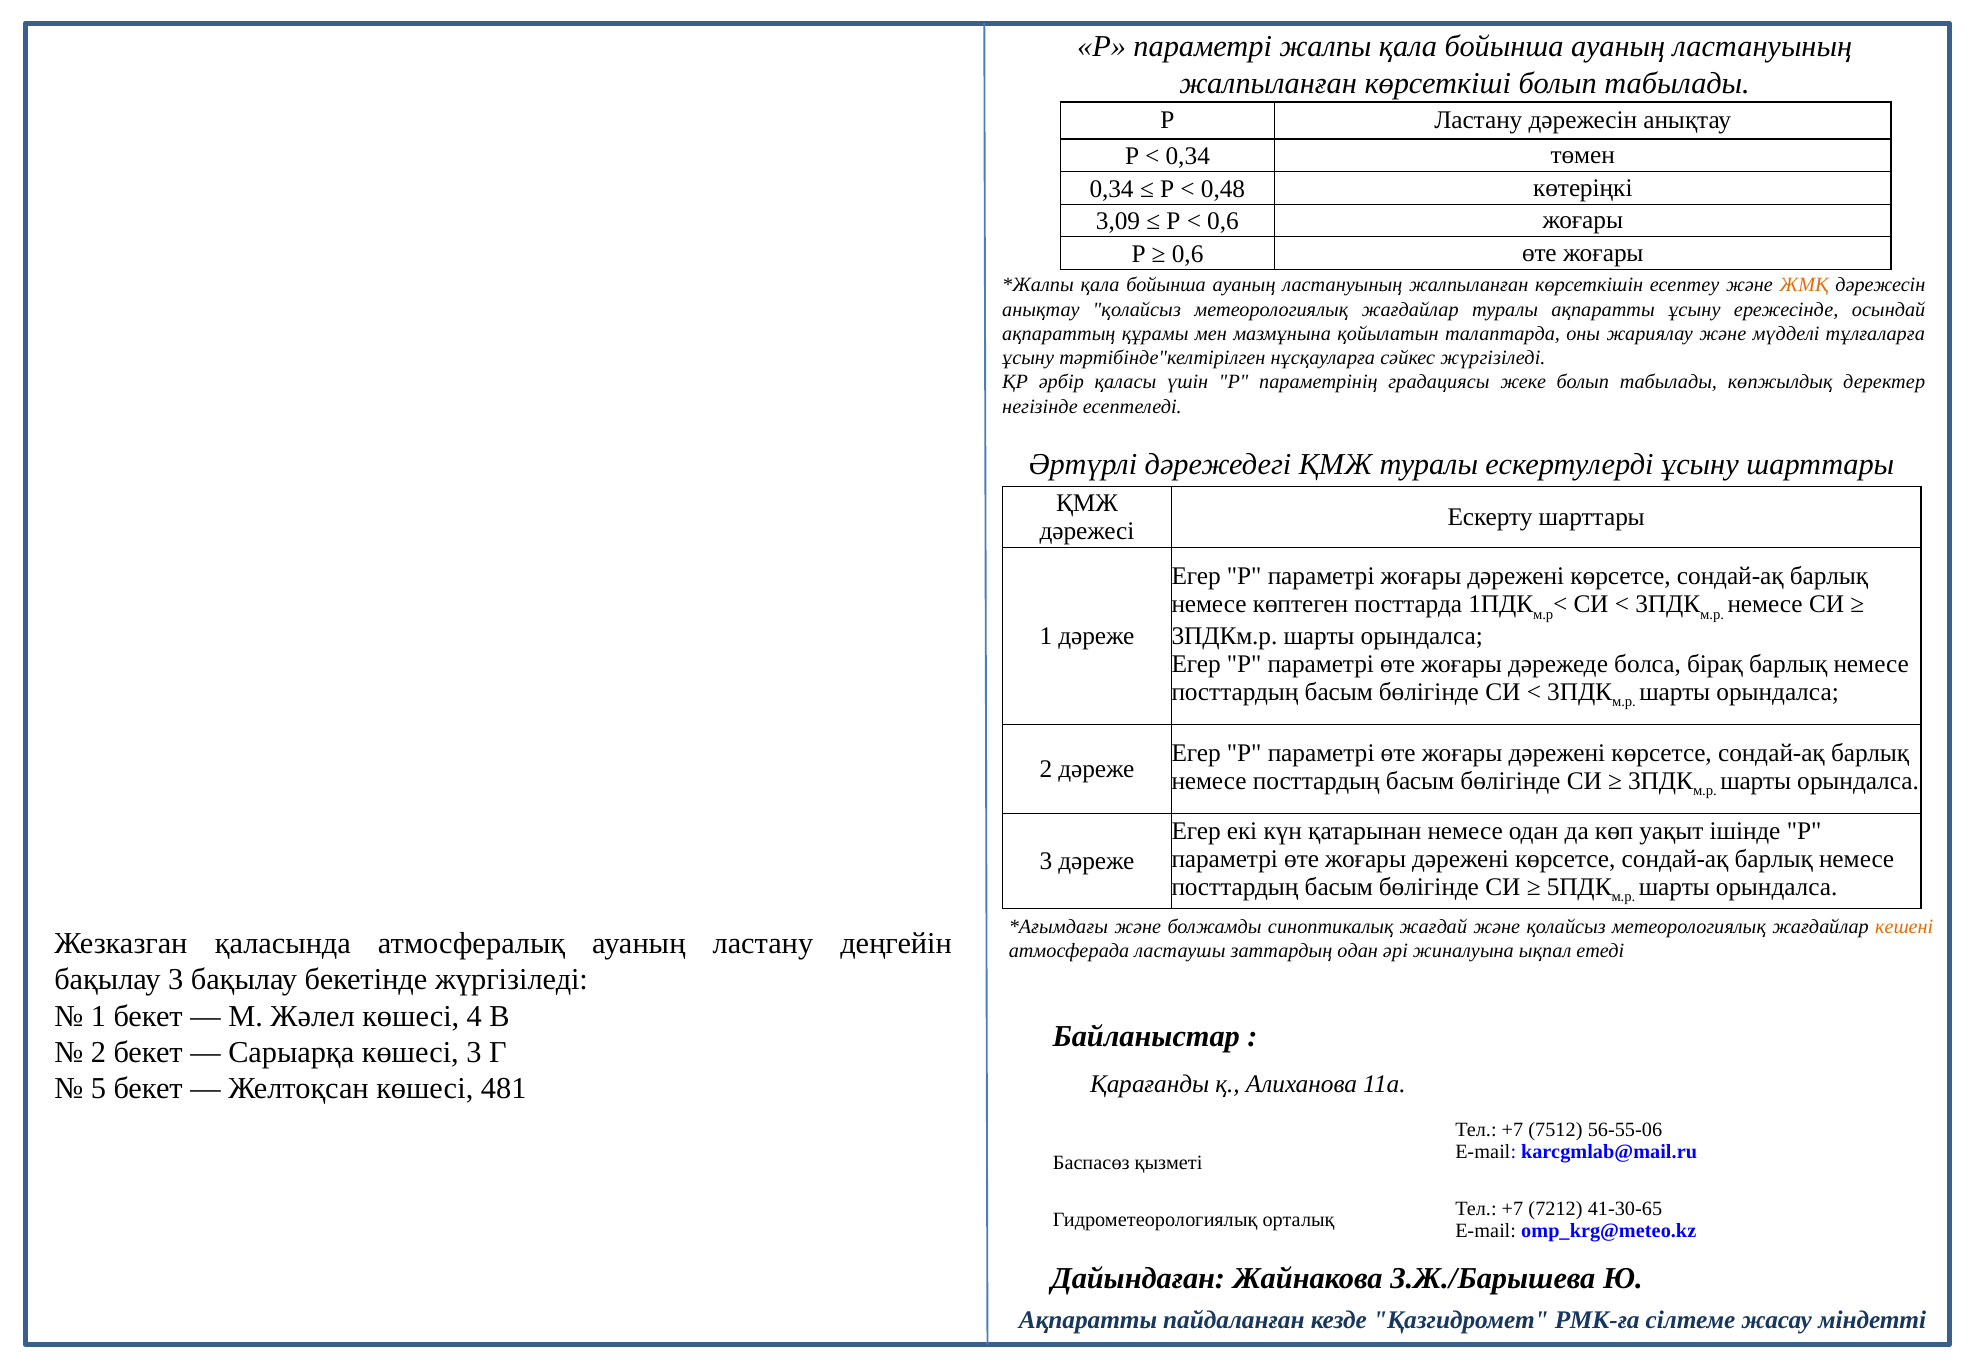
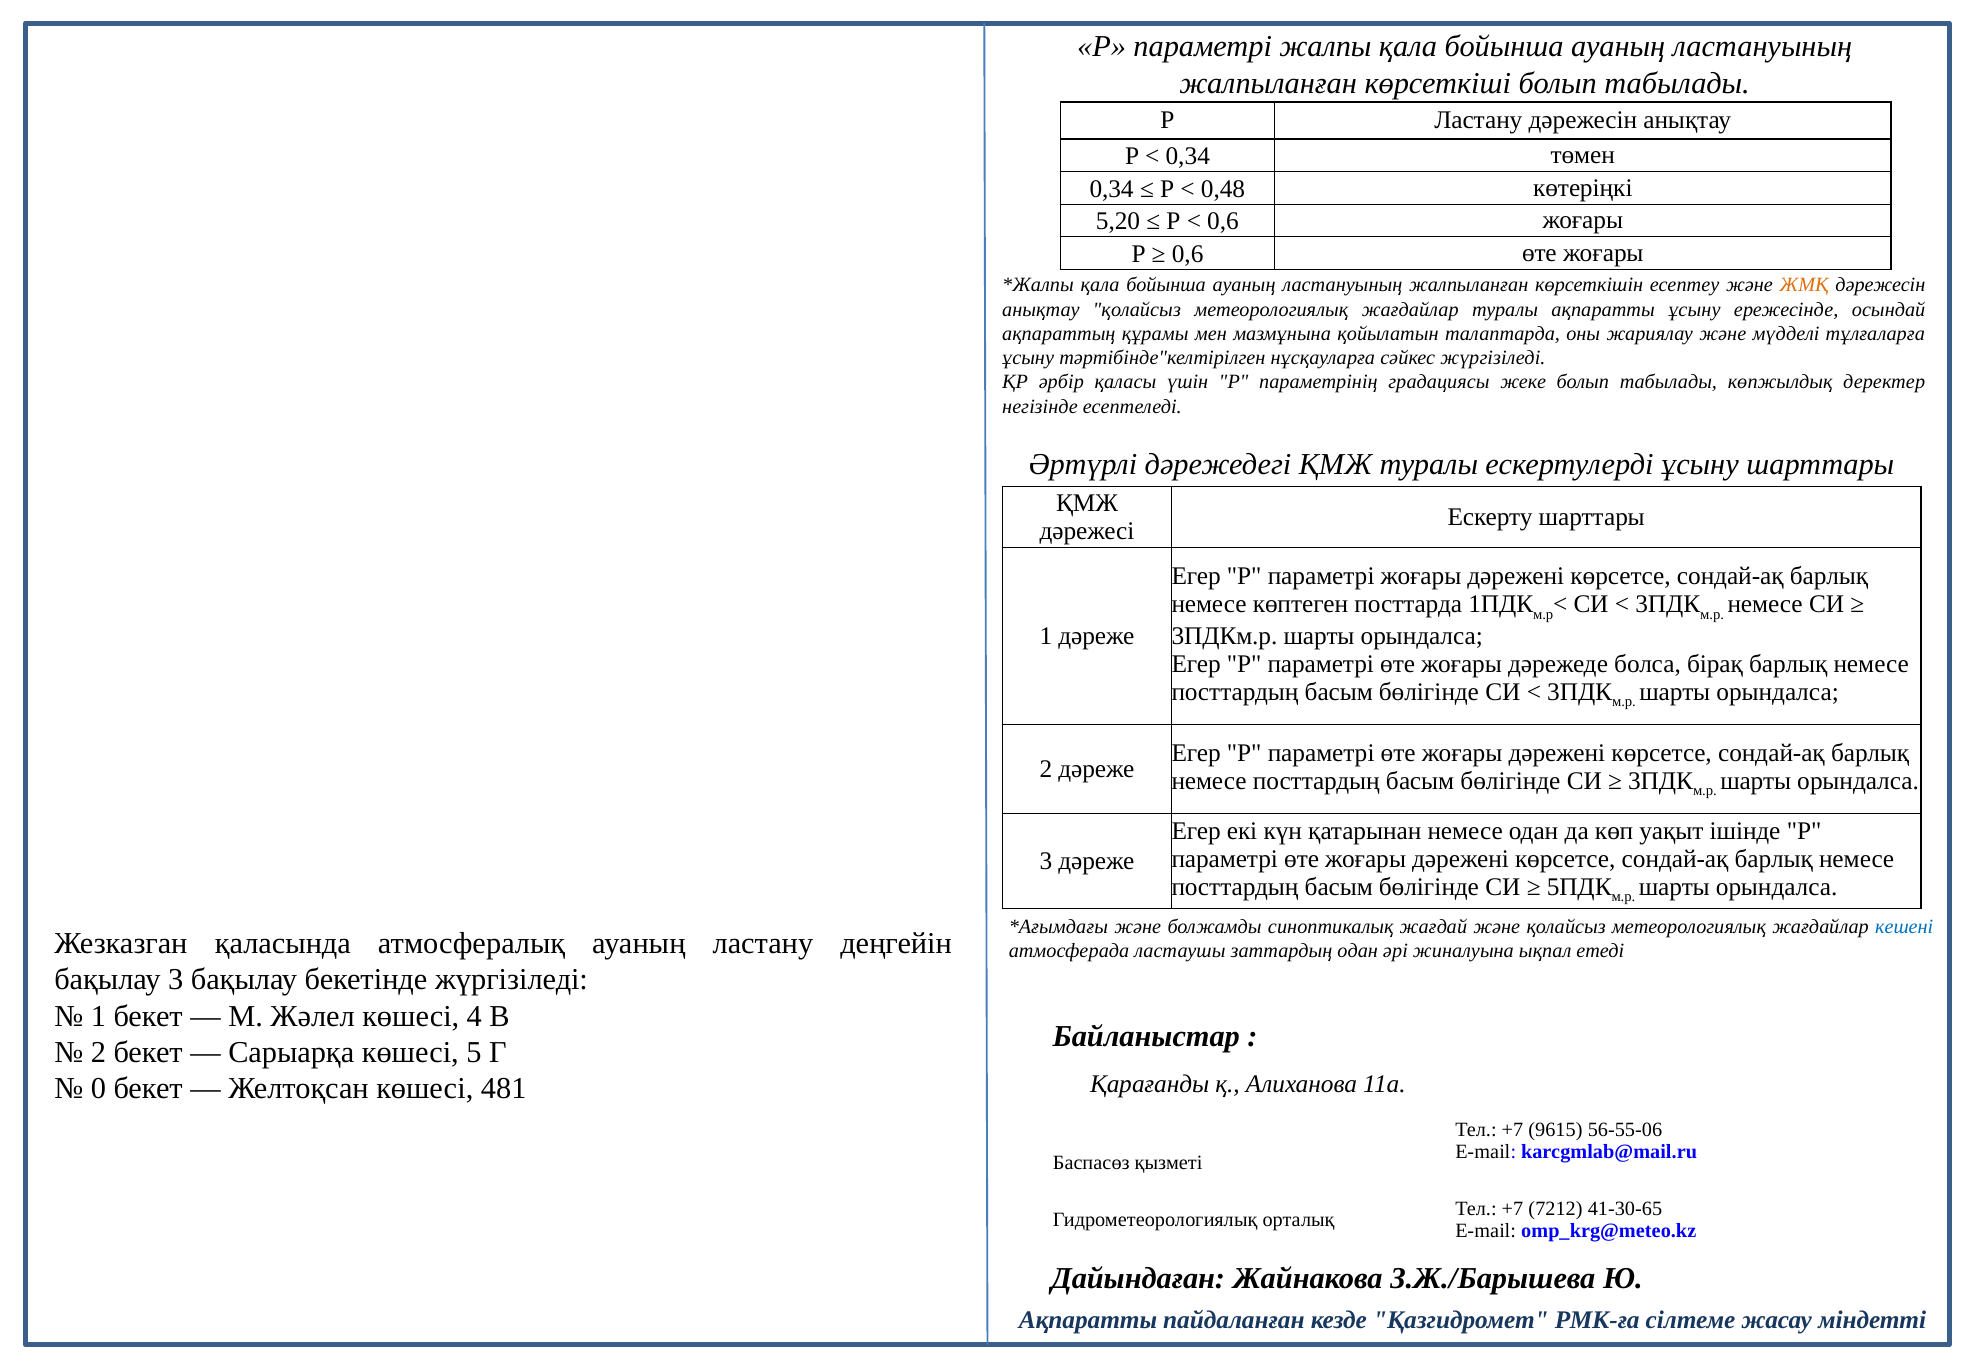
3,09: 3,09 -> 5,20 (1118, 221)
кешені colour: orange -> blue (1904, 926)
көшесі 3: 3 -> 5 (474, 1052)
5: 5 -> 0 (98, 1088)
7512: 7512 -> 9615 (1555, 1129)
